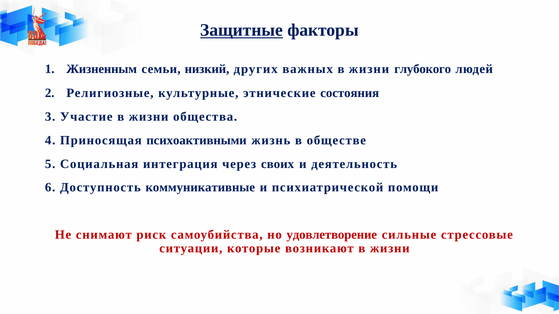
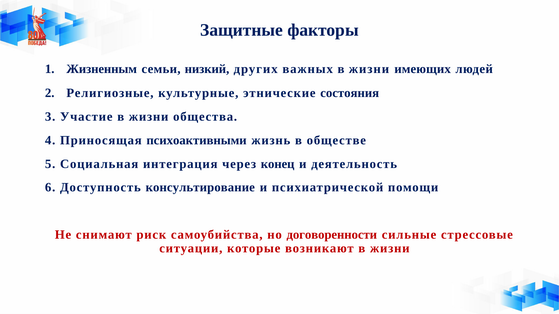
Защитные underline: present -> none (242, 30)
глубокого: глубокого -> имеющих (423, 69)
своих: своих -> конец (278, 164)
коммуникативные: коммуникативные -> консультирование (200, 188)
удовлетворение: удовлетворение -> договоренности (332, 235)
